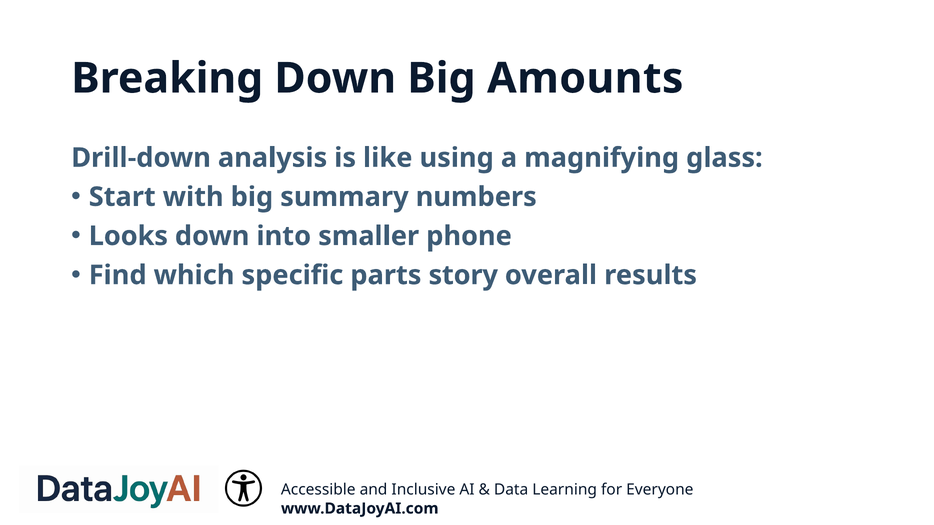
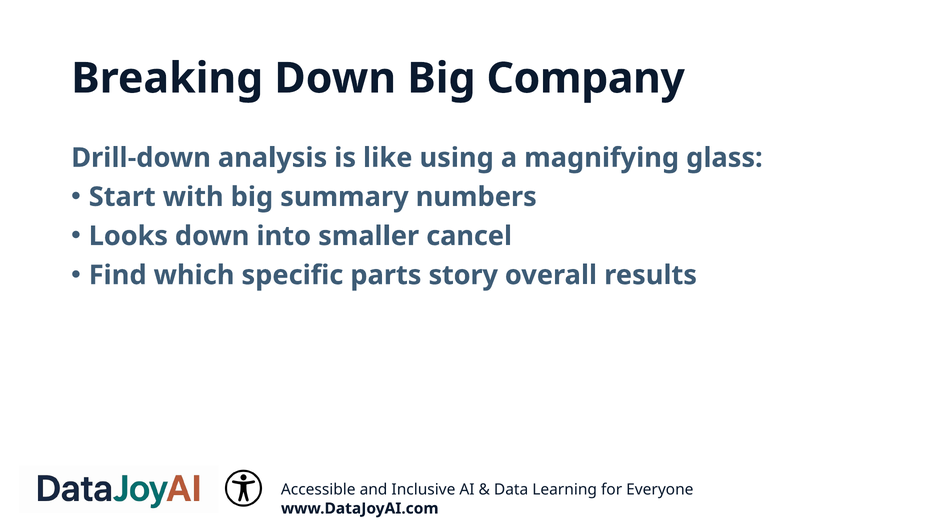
Amounts: Amounts -> Company (586, 78)
phone: phone -> cancel (469, 236)
